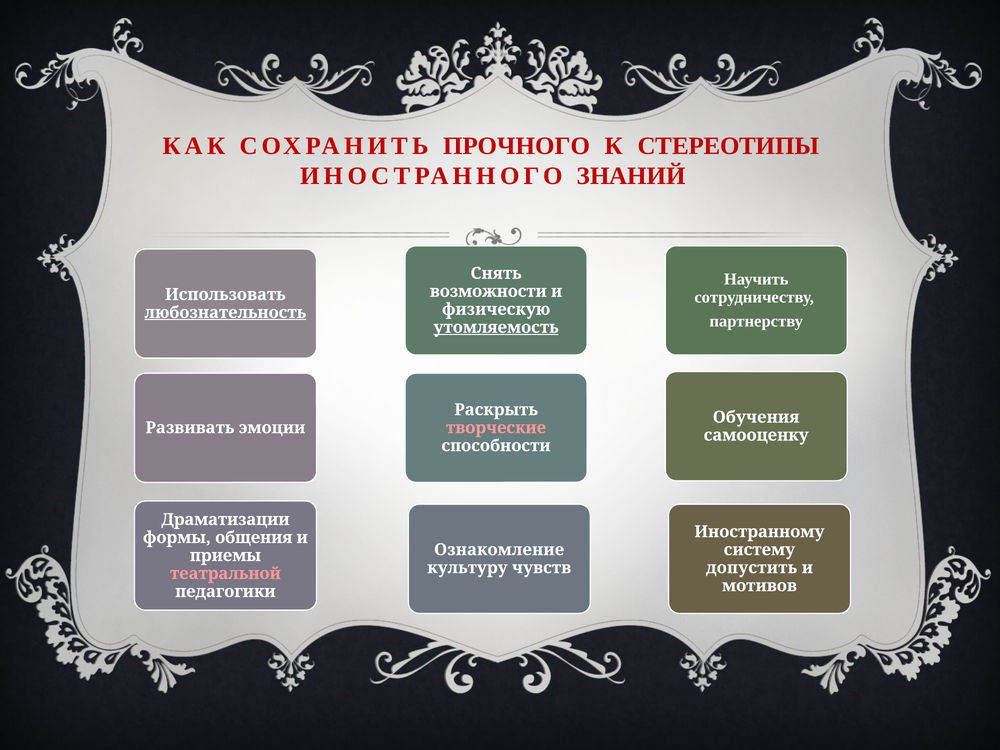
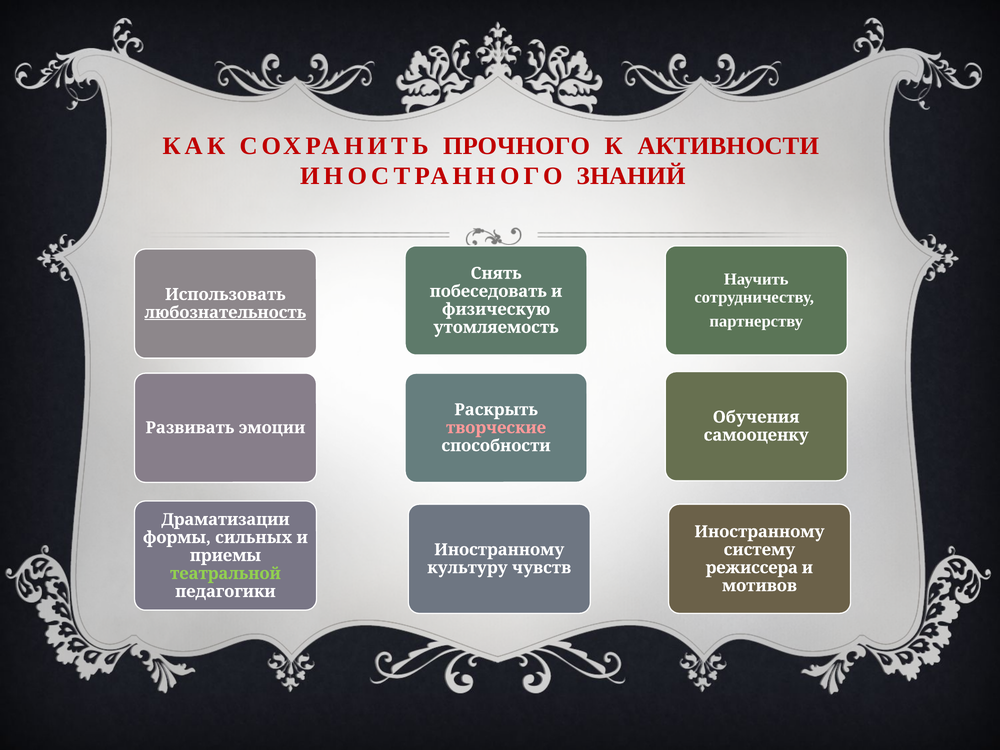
СТЕРЕОТИПЫ: СТЕРЕОТИПЫ -> АКТИВНОСТИ (728, 146)
возможности: возможности -> побеседовать (488, 291)
утомляемость underline: present -> none (496, 327)
общения: общения -> сильных (254, 538)
Ознакомление: Ознакомление -> Иностранному (499, 550)
допустить: допустить -> режиссера (752, 568)
театральной colour: pink -> light green (225, 574)
